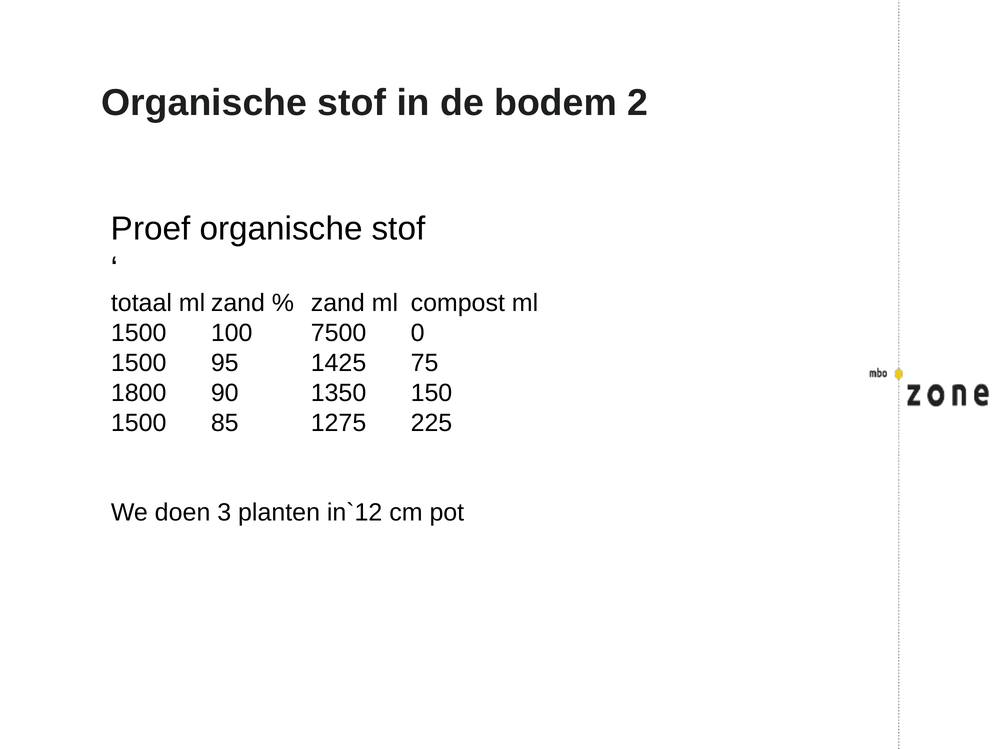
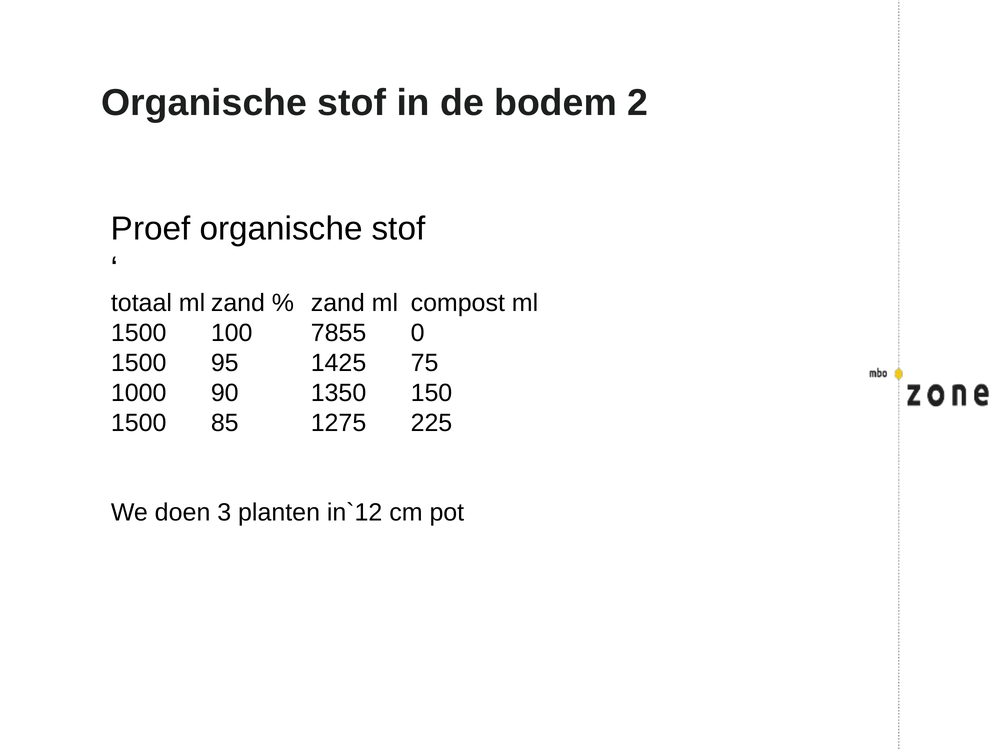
7500: 7500 -> 7855 (339, 333)
1800: 1800 -> 1000 (139, 393)
